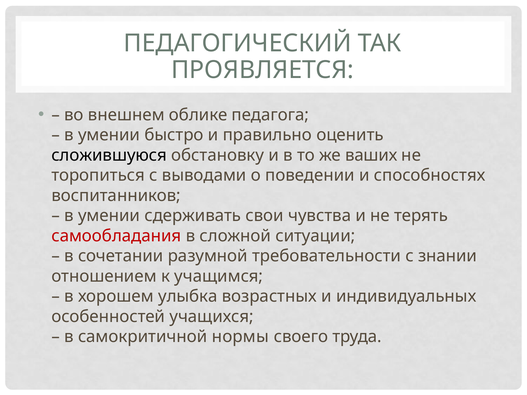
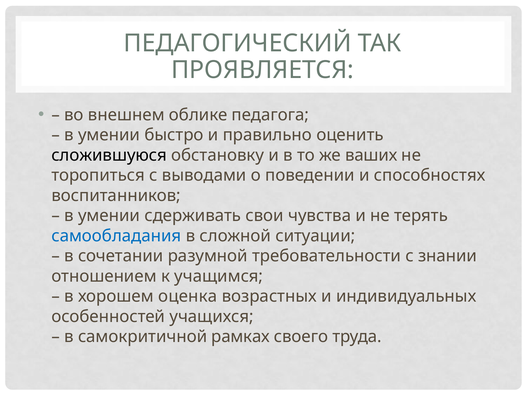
самообладания colour: red -> blue (116, 236)
улыбка: улыбка -> оценка (188, 297)
нормы: нормы -> рамках (241, 337)
